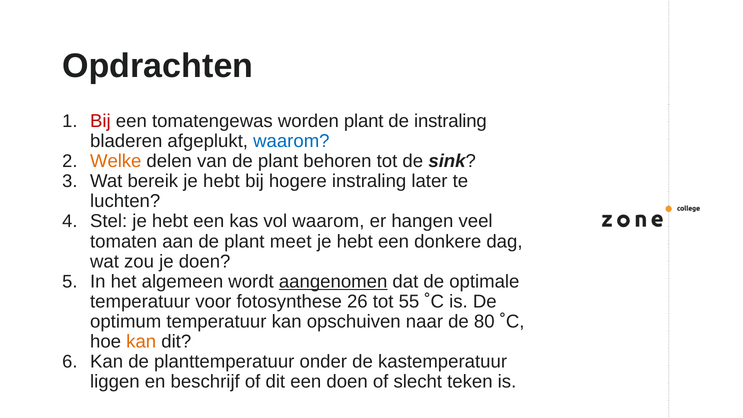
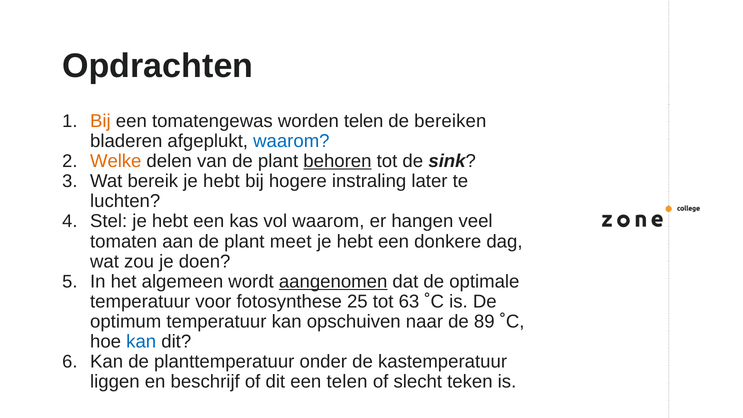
Bij colour: red -> orange (100, 121)
worden plant: plant -> telen (364, 121)
de instraling: instraling -> bereiken (450, 121)
behoren underline: none -> present (337, 161)
26: 26 -> 25 (357, 301)
55: 55 -> 63 (409, 301)
80: 80 -> 89 (484, 322)
kan colour: orange -> blue (141, 342)
een doen: doen -> telen (347, 382)
